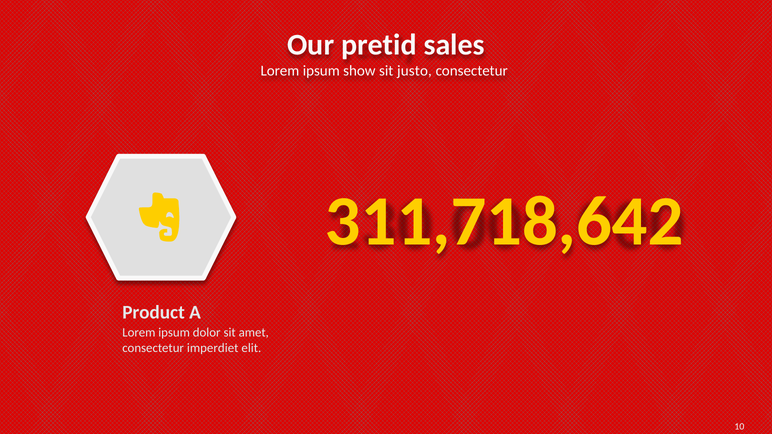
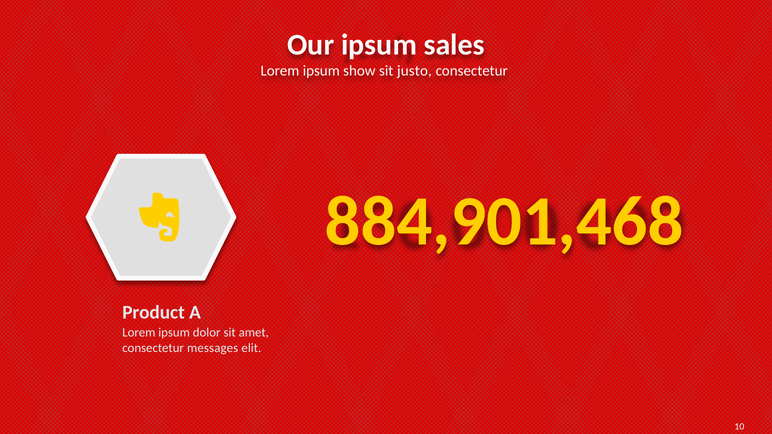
Our pretid: pretid -> ipsum (379, 45)
311,718,642: 311,718,642 -> 884,901,468 (504, 222)
imperdiet: imperdiet -> messages (213, 348)
